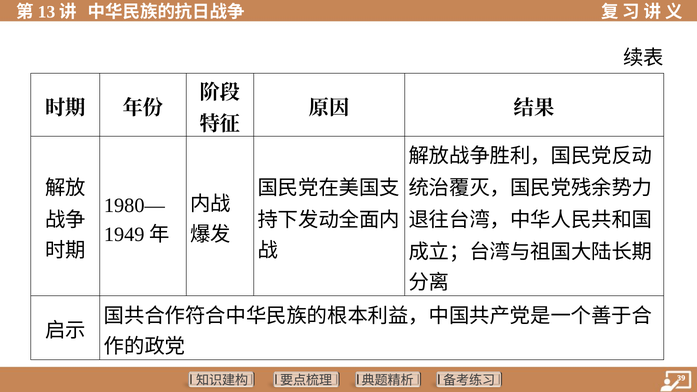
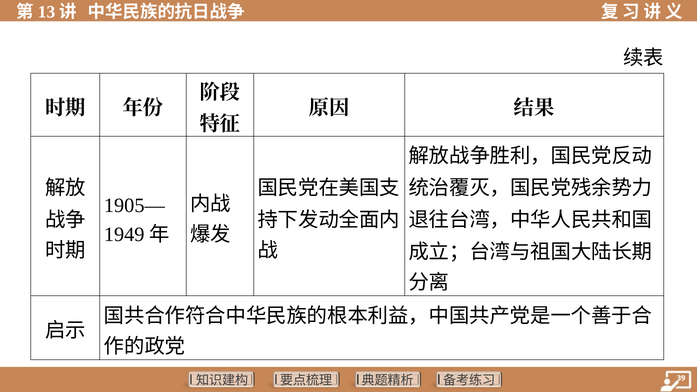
1980—: 1980— -> 1905— (134, 206)
